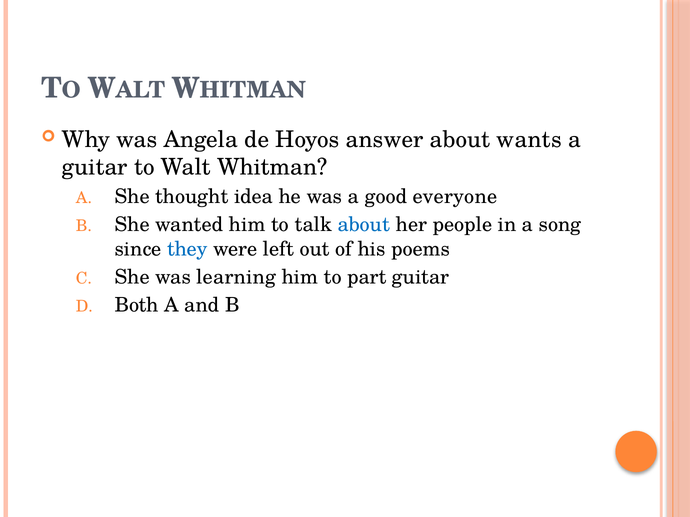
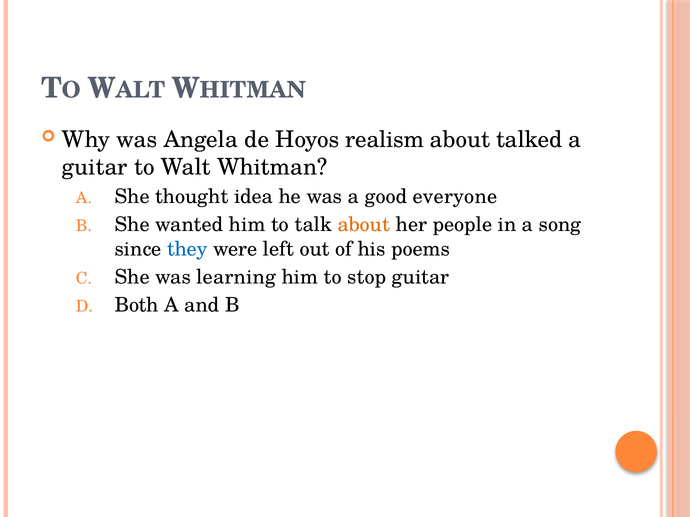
answer: answer -> realism (385, 140)
wants: wants -> talked (529, 140)
about colour: blue -> orange (364, 225)
part: part -> stop (367, 277)
